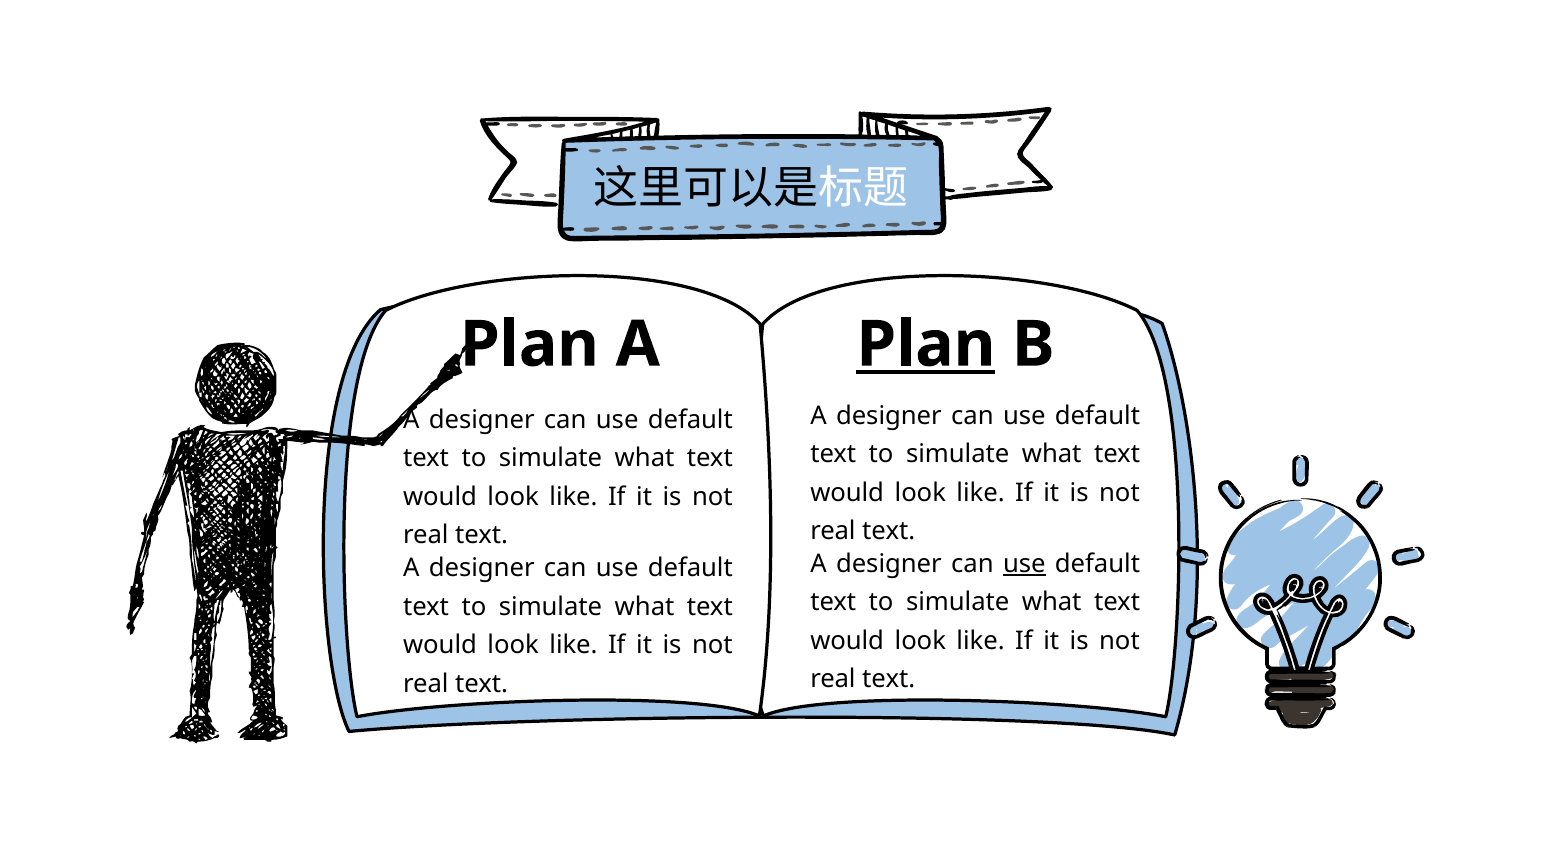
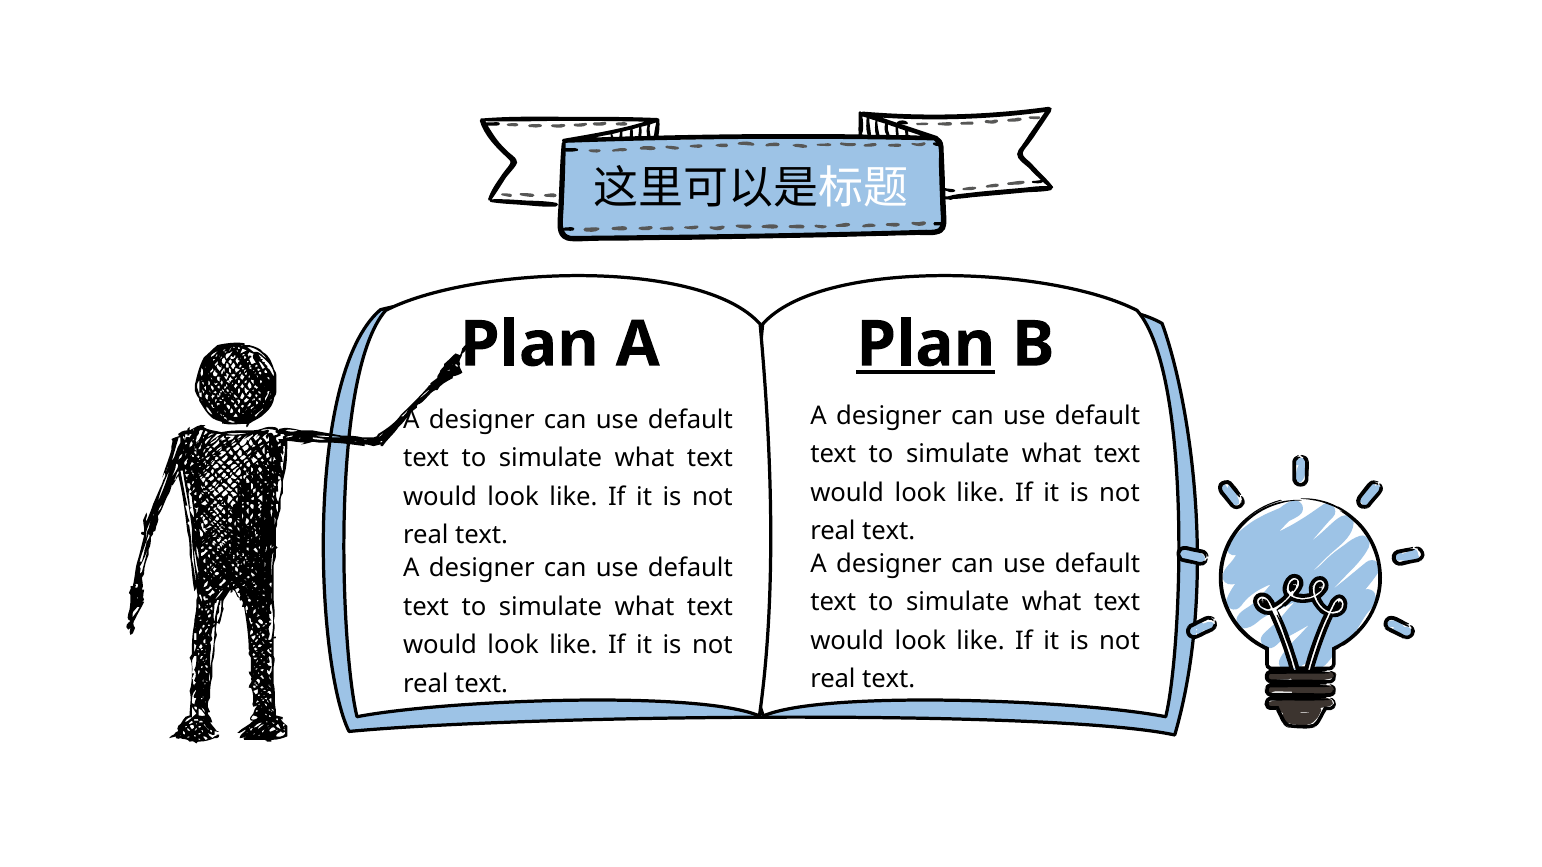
use underline: present -> none (1024, 564)
